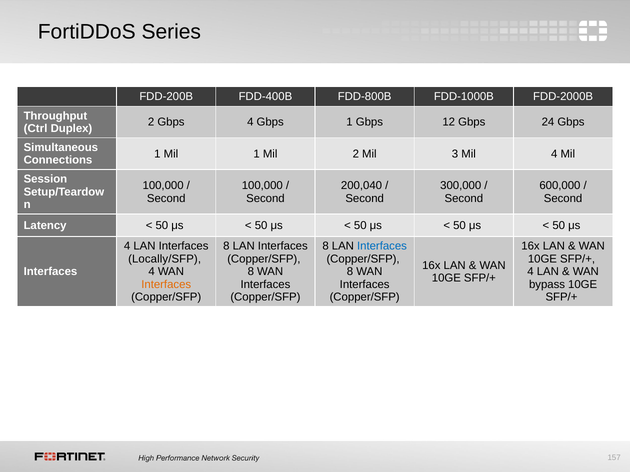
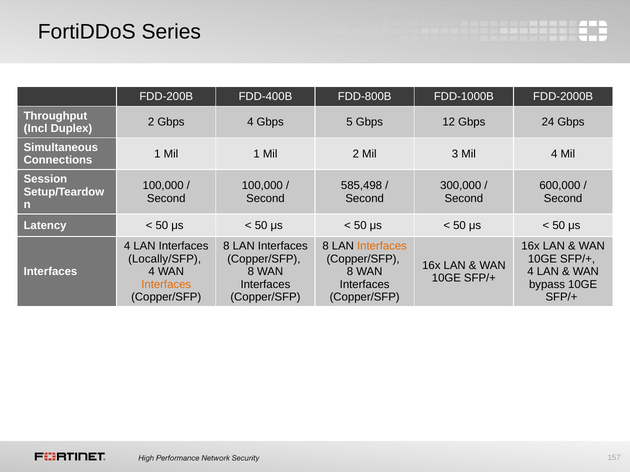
Gbps 1: 1 -> 5 (350, 122)
Ctrl: Ctrl -> Incl (36, 129)
200,040: 200,040 -> 585,498 (362, 186)
Interfaces colour: blue -> orange (382, 247)
